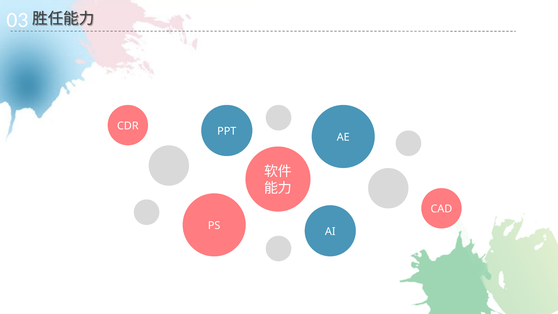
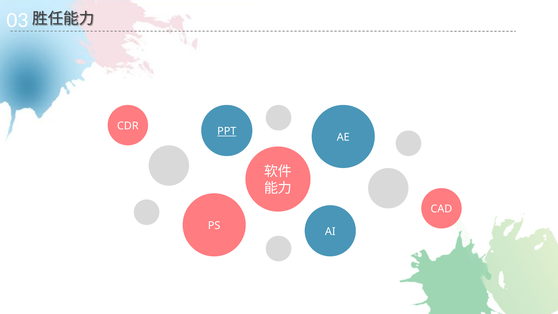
PPT underline: none -> present (227, 131)
